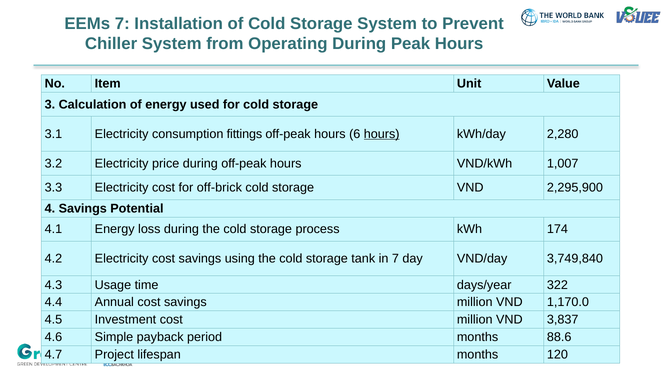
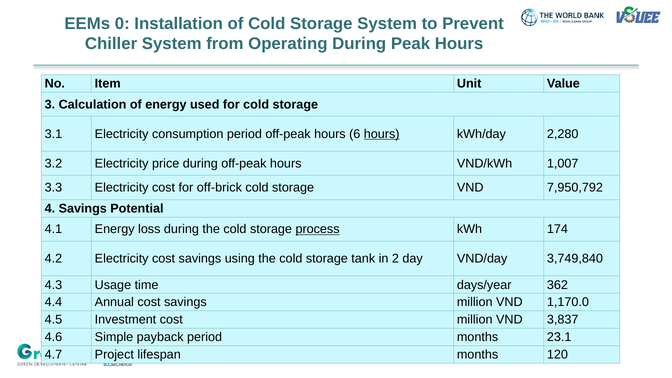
EEMs 7: 7 -> 0 (122, 24)
consumption fittings: fittings -> period (244, 134)
2,295,900: 2,295,900 -> 7,950,792 (575, 188)
process underline: none -> present (318, 229)
in 7: 7 -> 2 (395, 259)
322: 322 -> 362 (557, 285)
88.6: 88.6 -> 23.1 (559, 337)
